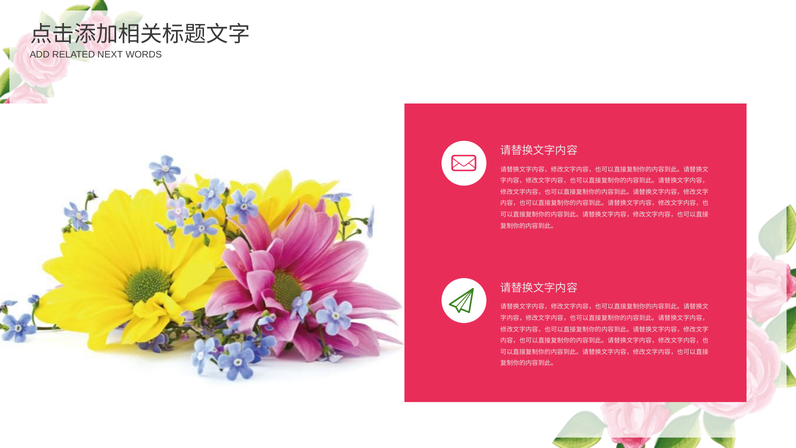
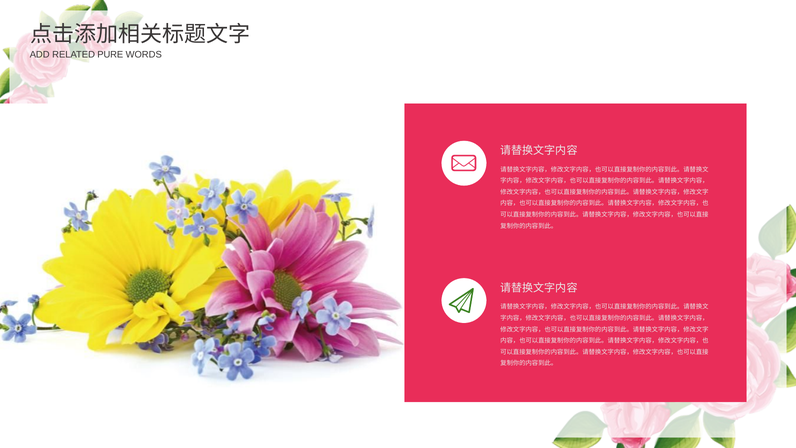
NEXT: NEXT -> PURE (110, 55)
